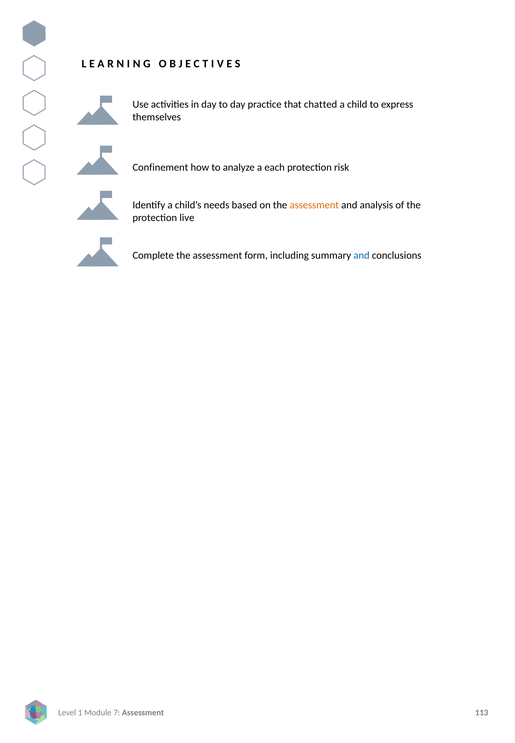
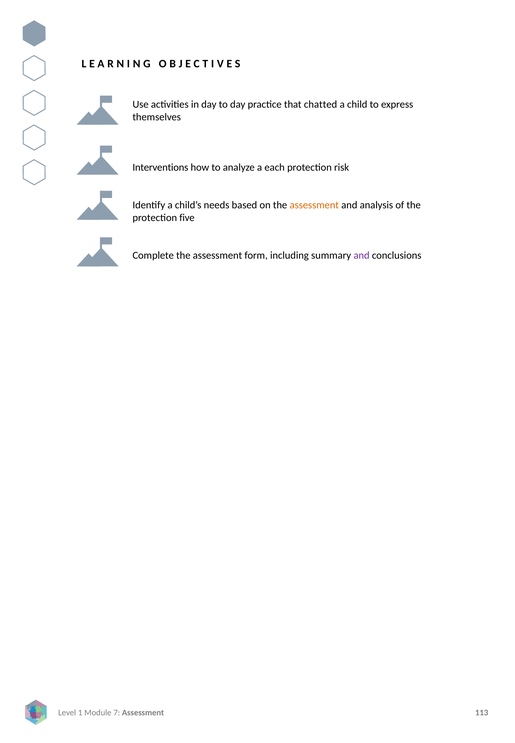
Confinement: Confinement -> Interventions (160, 168)
live: live -> five (187, 218)
and colour: blue -> purple (362, 256)
